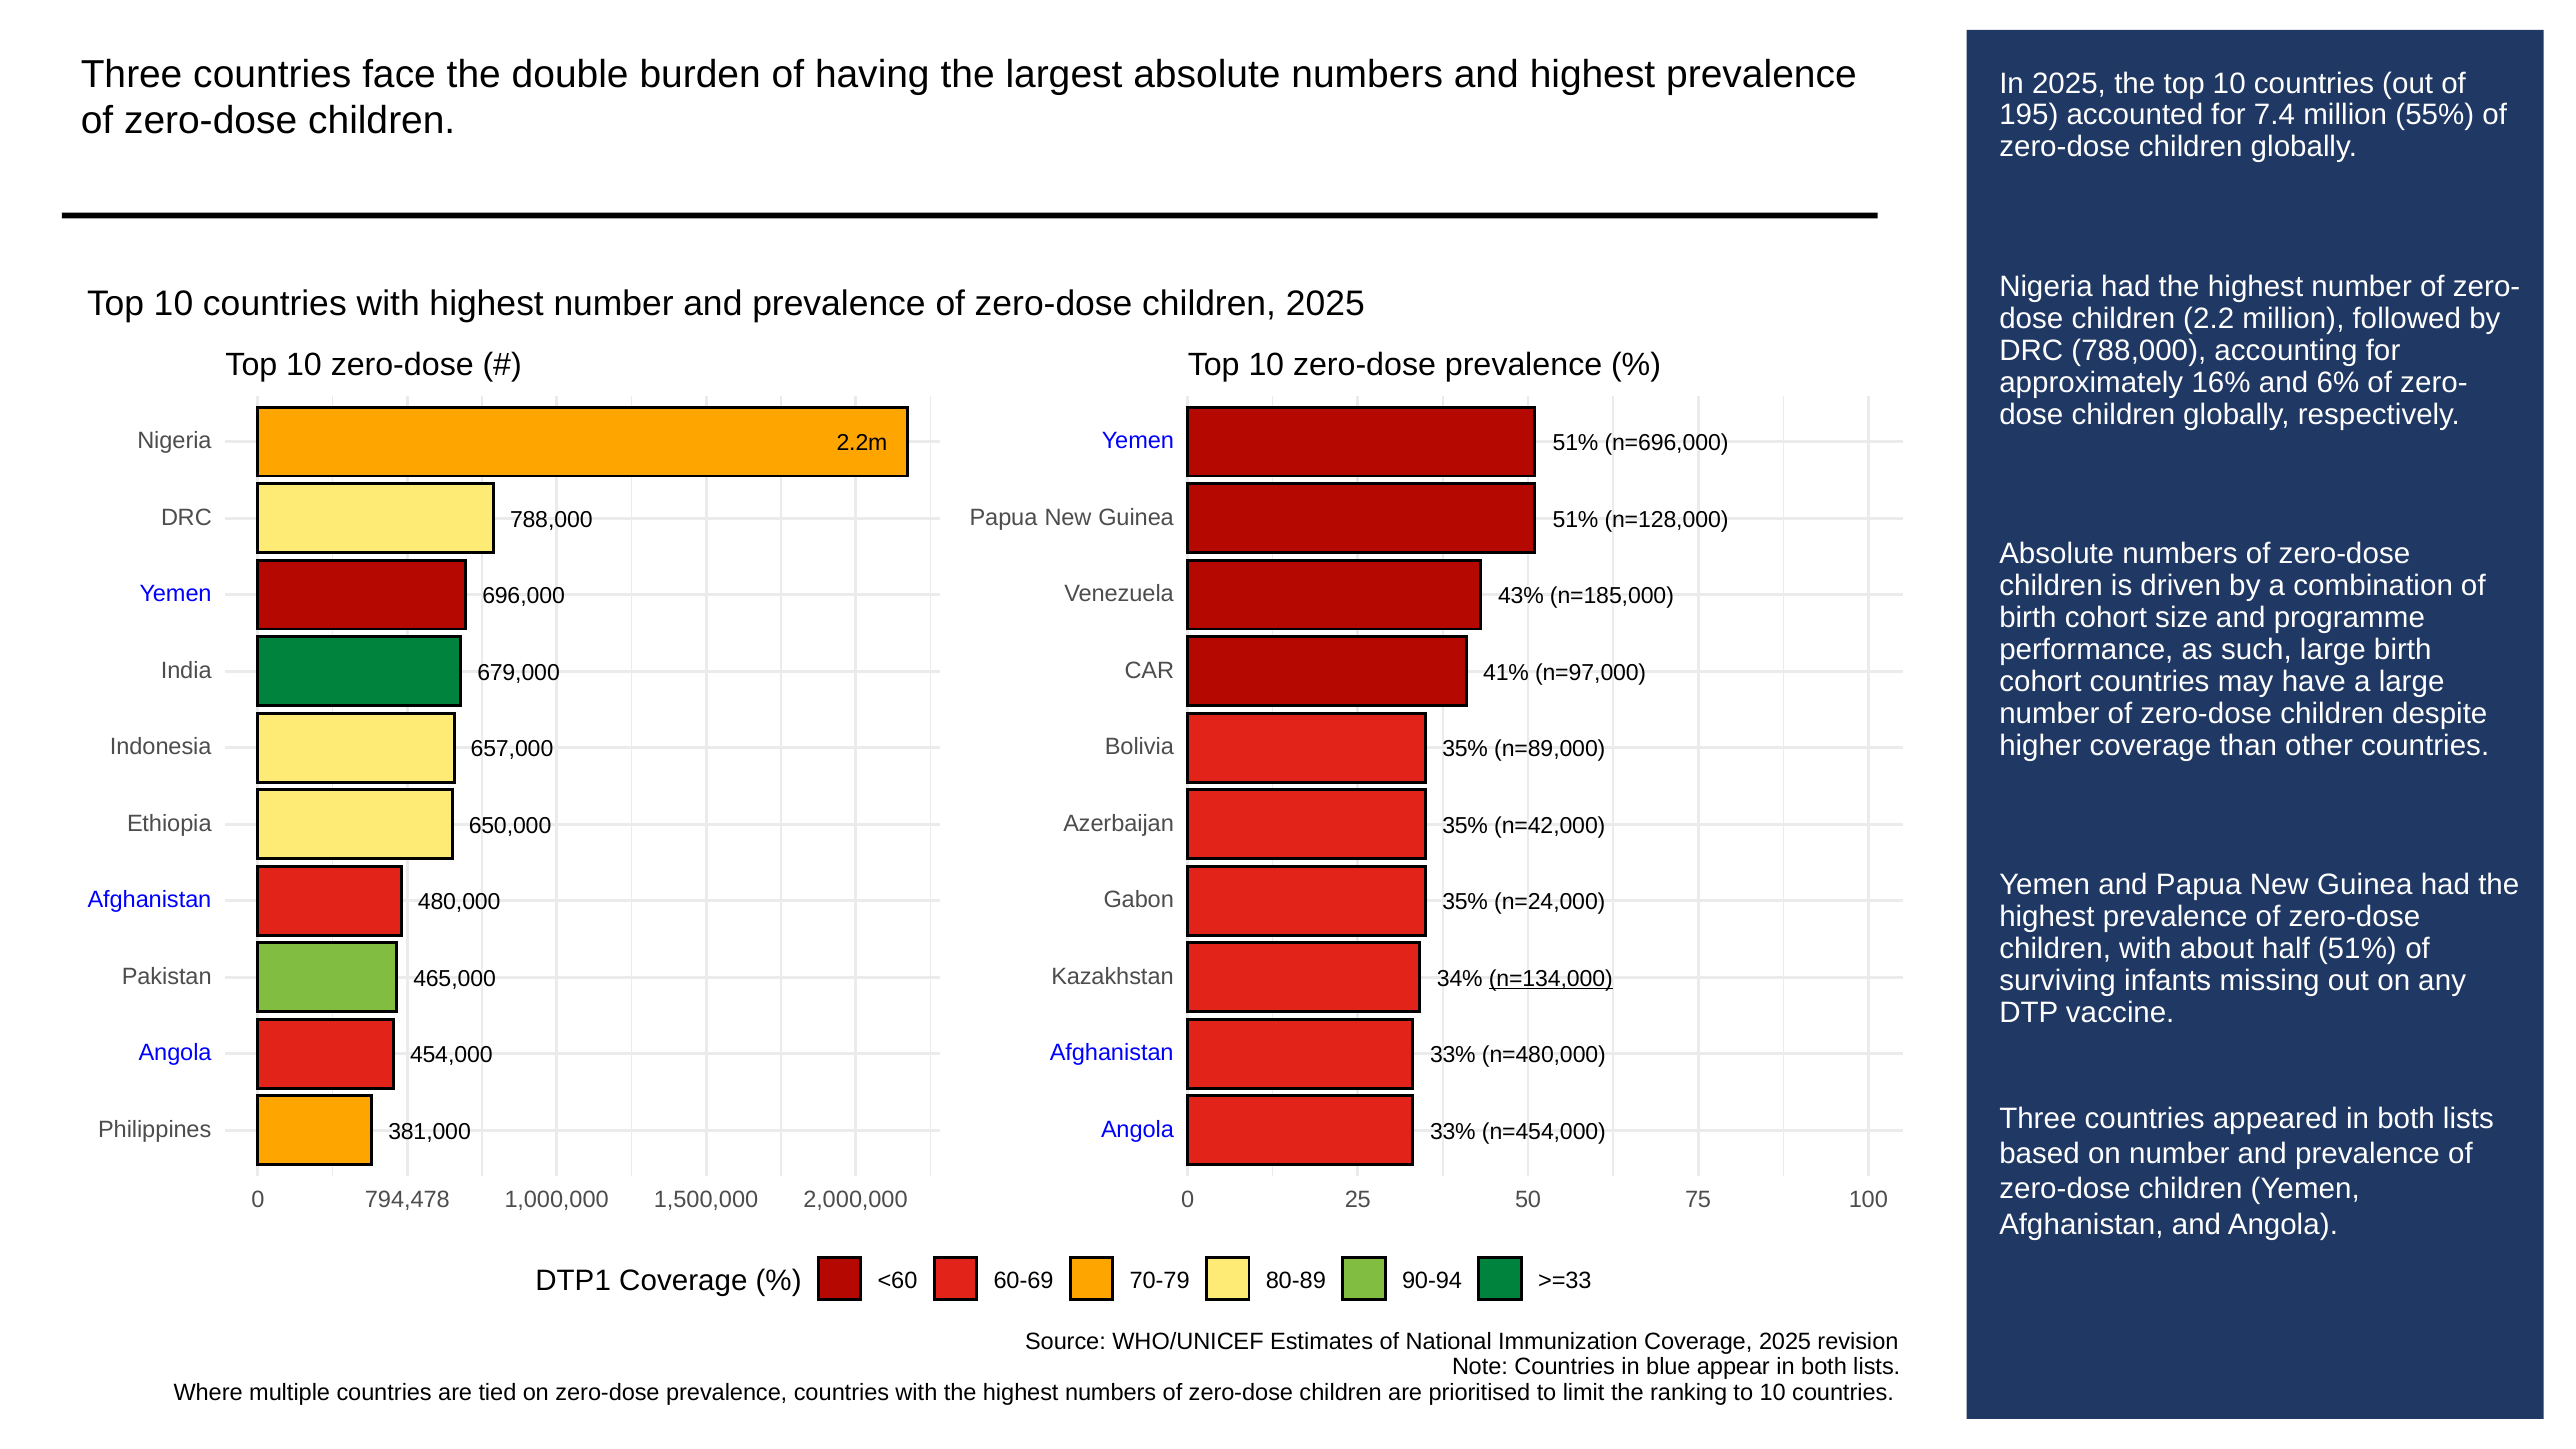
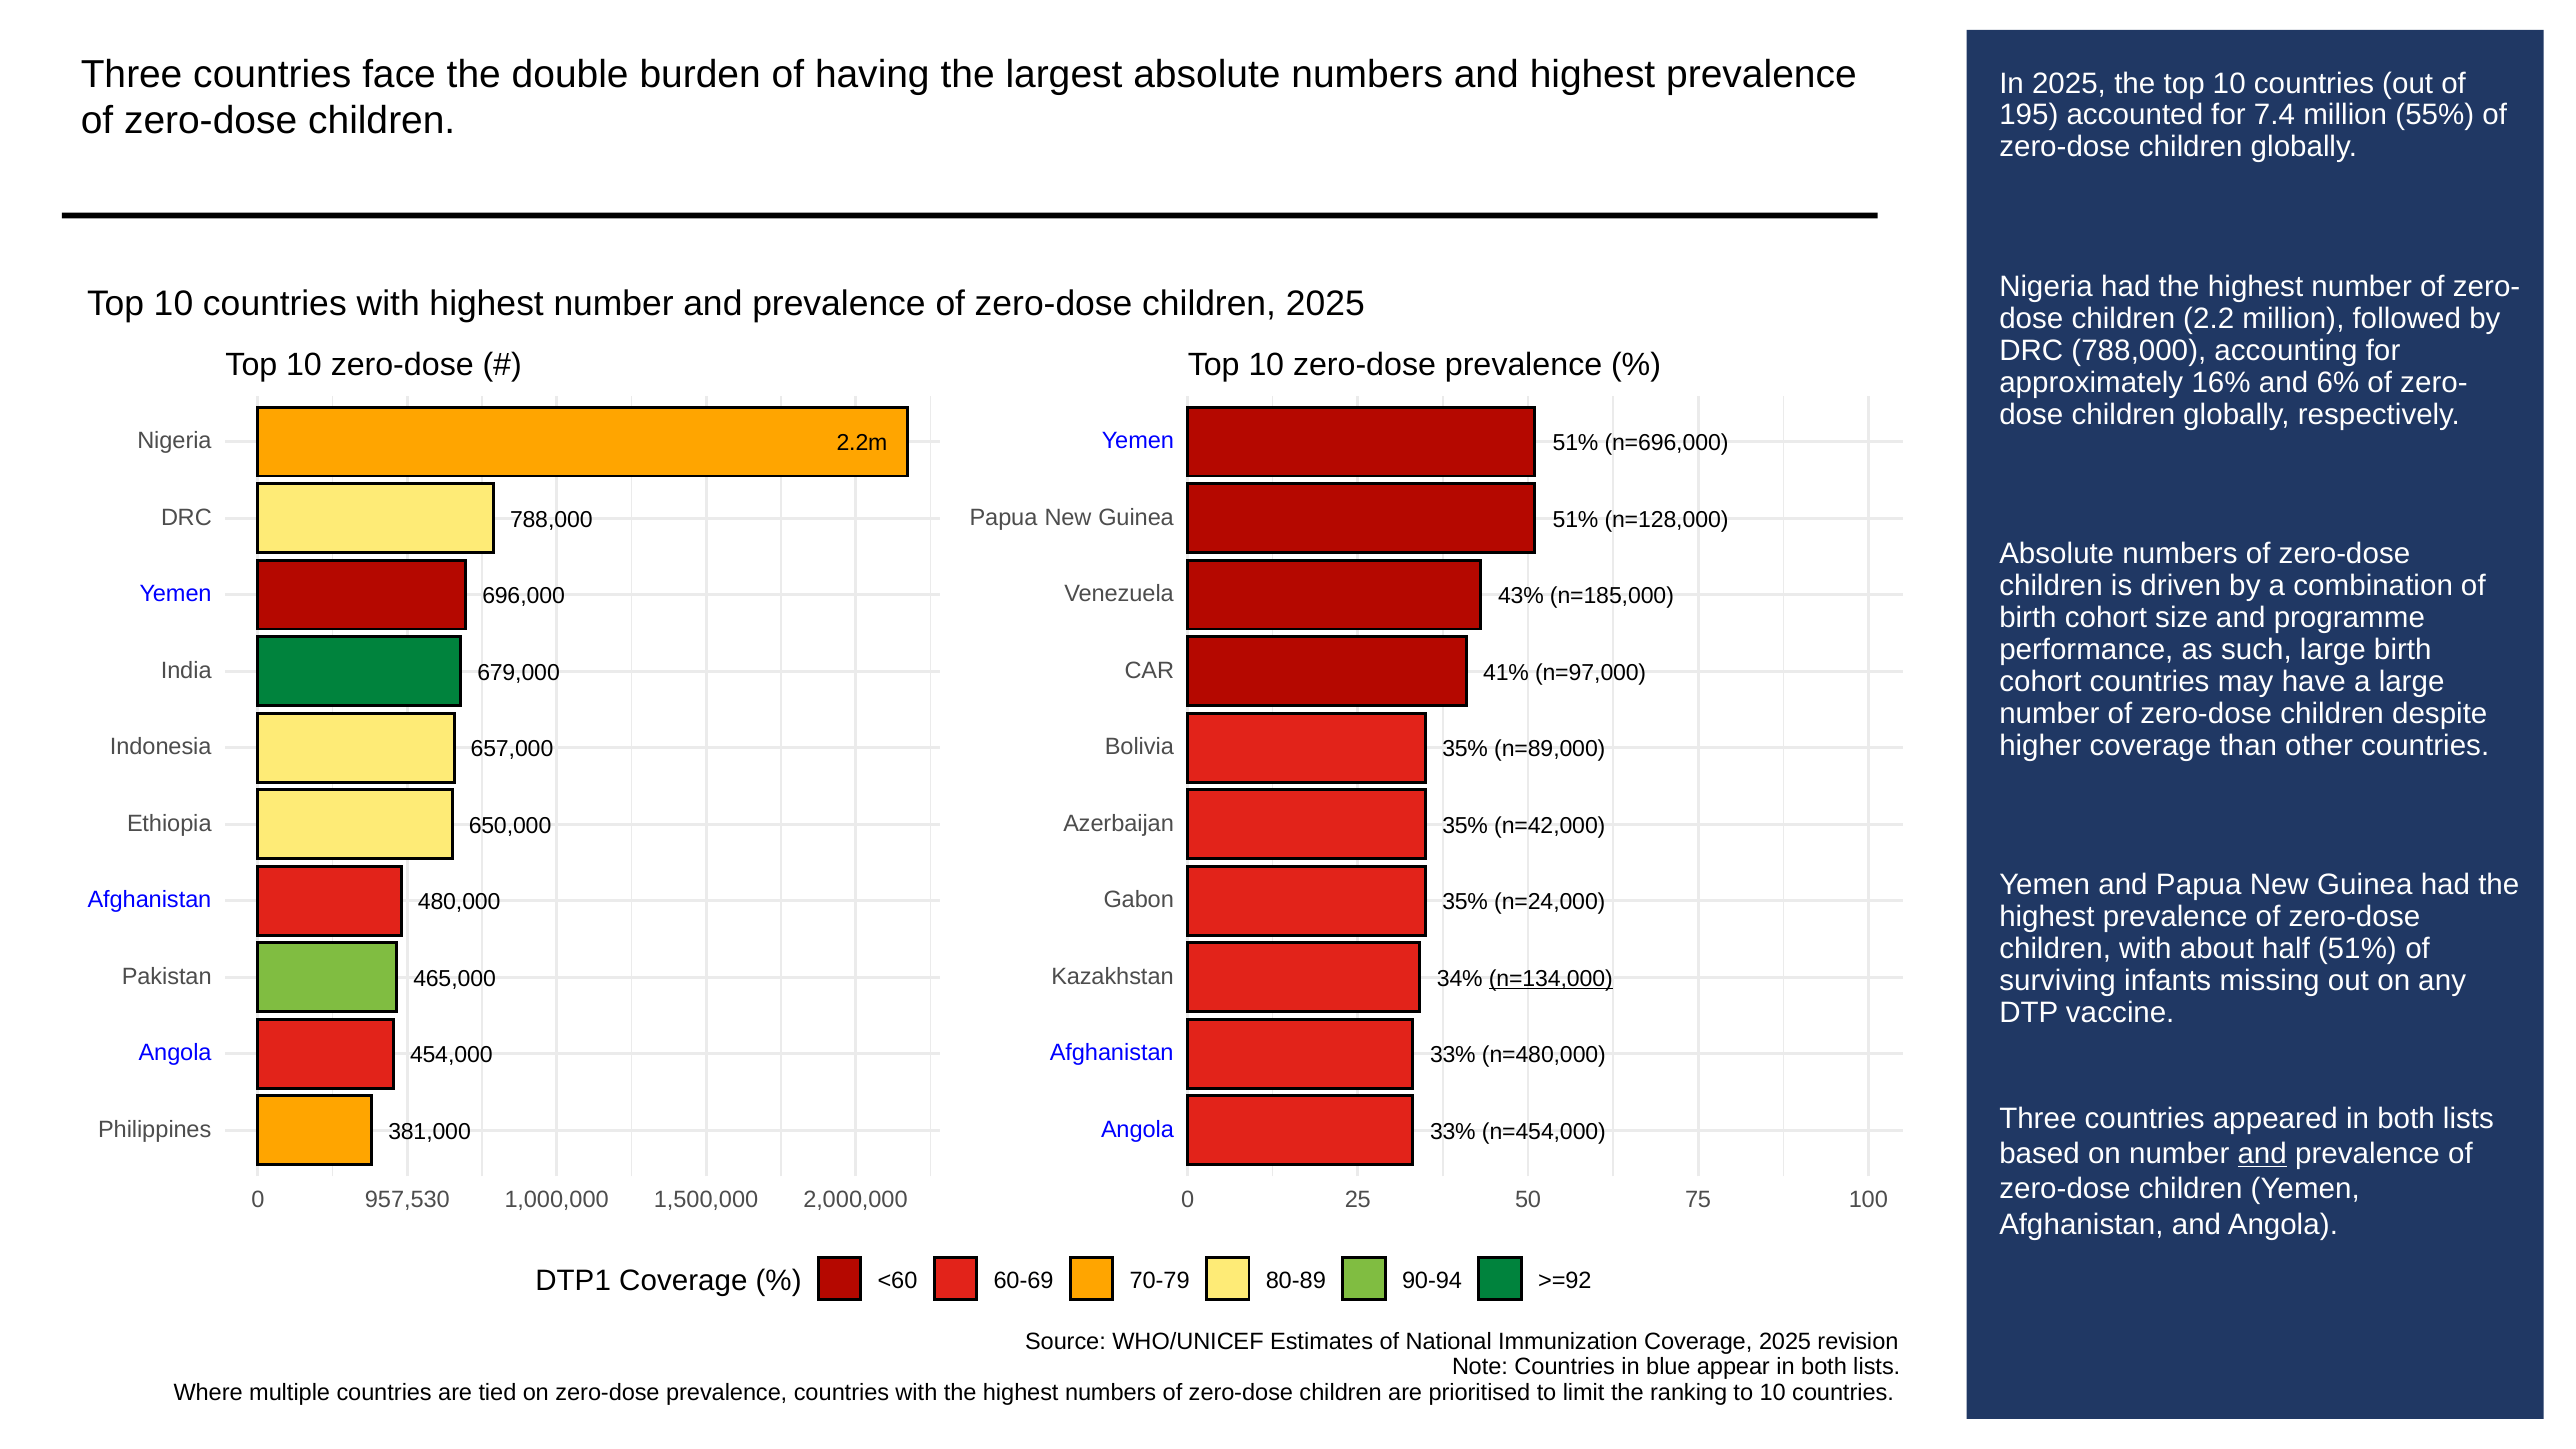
and underline: none -> present (2262, 1154)
794,478: 794,478 -> 957,530 (407, 1199)
>=33: >=33 -> >=92 (1565, 1280)
